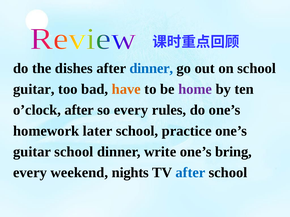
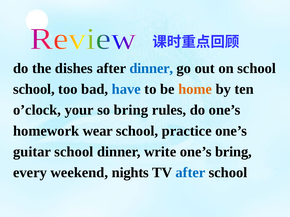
guitar: guitar -> school (34, 89)
have colour: orange -> blue (126, 89)
home colour: purple -> orange (195, 89)
o’clock after: after -> your (79, 110)
so every: every -> bring (131, 110)
later: later -> wear (98, 131)
